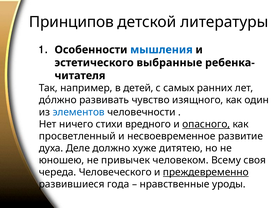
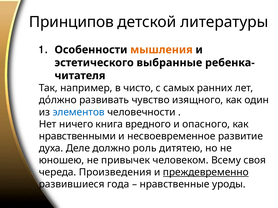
мышления colour: blue -> orange (161, 50)
детей: детей -> чисто (138, 88)
стихи: стихи -> книга (109, 124)
опасного underline: present -> none (206, 124)
просветленный: просветленный -> нравственными (77, 136)
хуже: хуже -> роль (145, 148)
Человеческого: Человеческого -> Произведения (115, 173)
